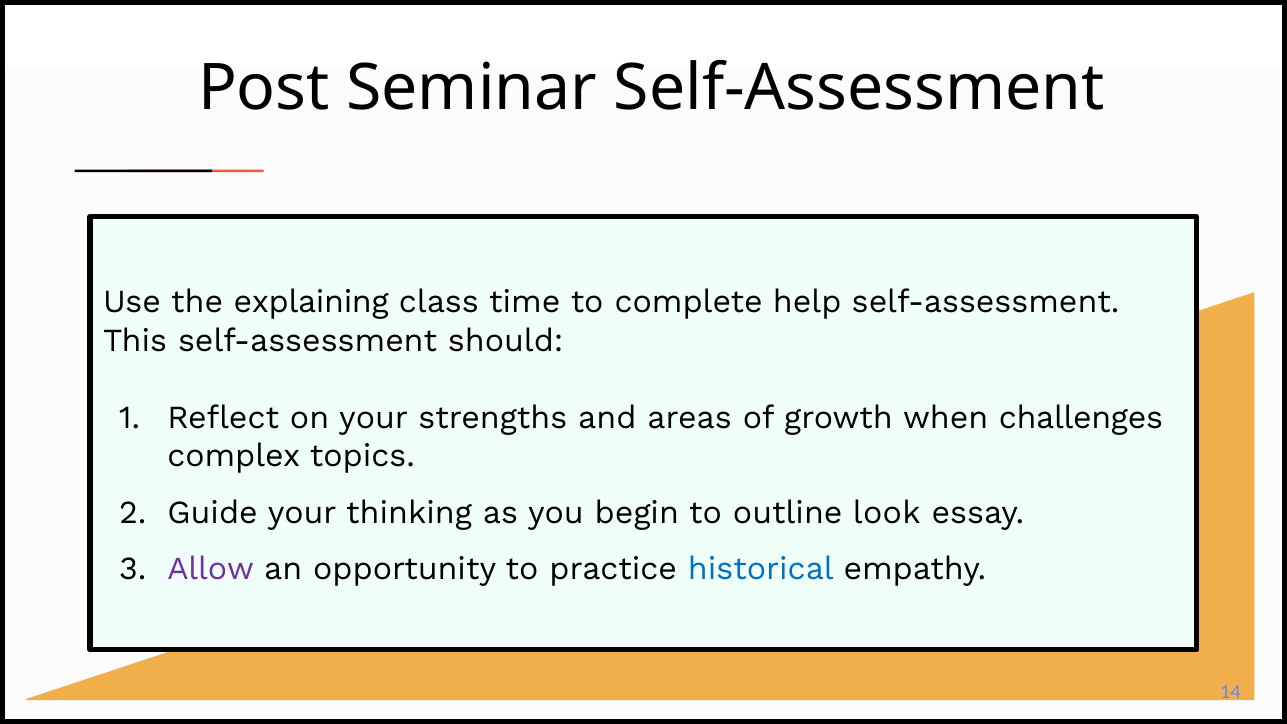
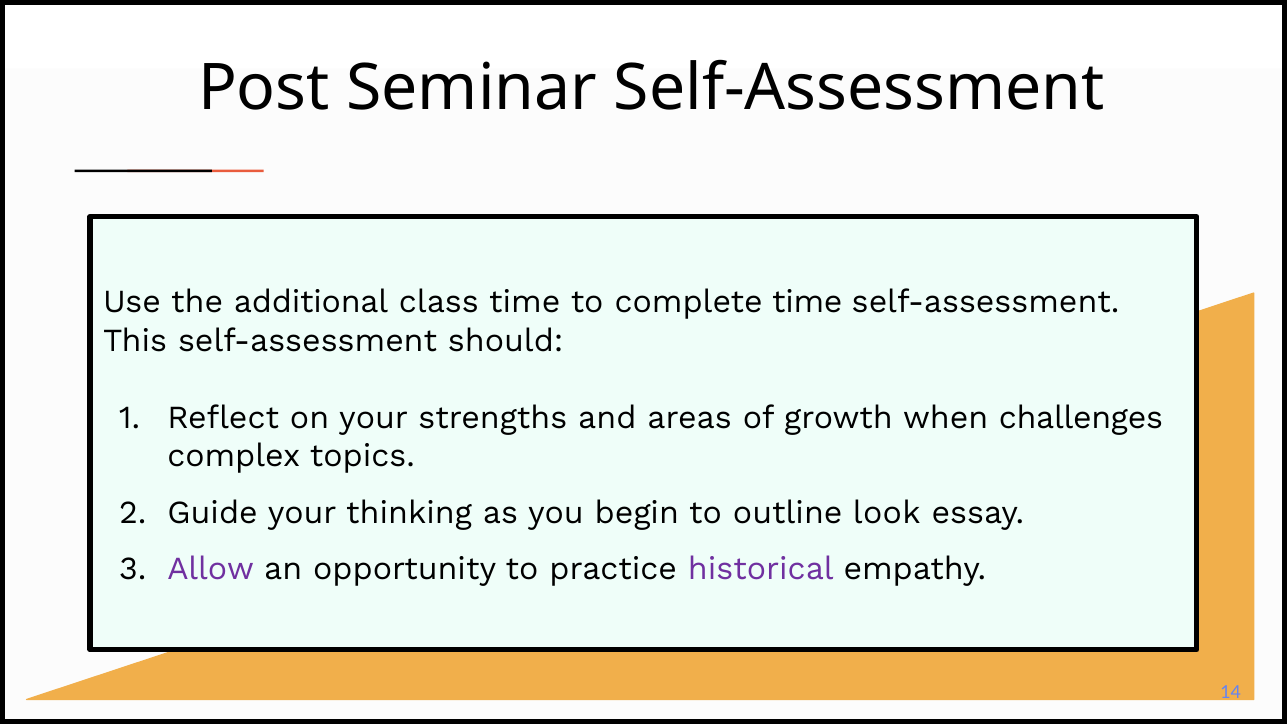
explaining: explaining -> additional (311, 302)
complete help: help -> time (807, 302)
historical colour: blue -> purple (761, 569)
